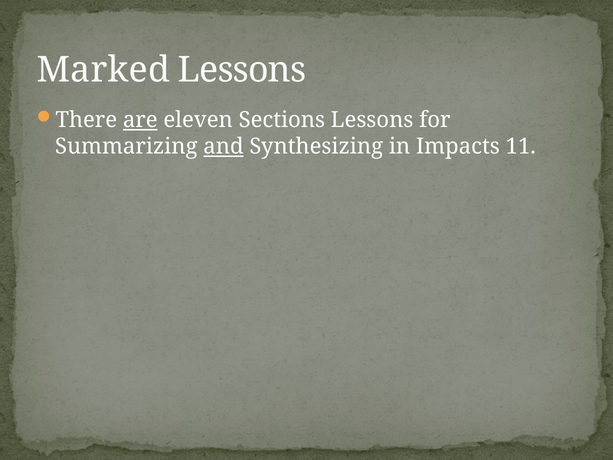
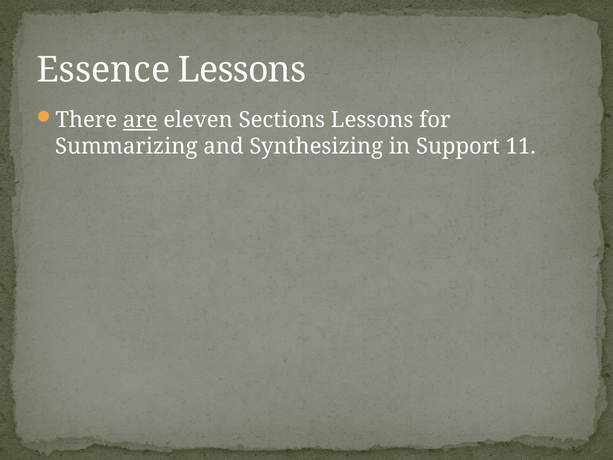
Marked: Marked -> Essence (103, 70)
and underline: present -> none (223, 147)
Impacts: Impacts -> Support (458, 147)
